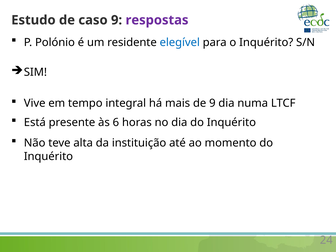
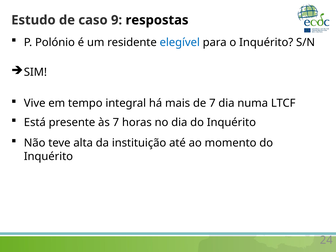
respostas colour: purple -> black (157, 20)
de 9: 9 -> 7 (212, 103)
às 6: 6 -> 7 (116, 123)
